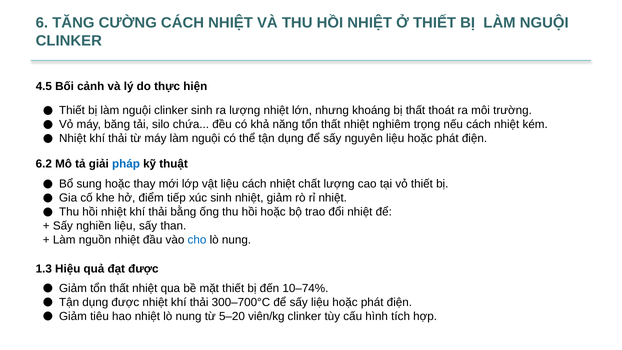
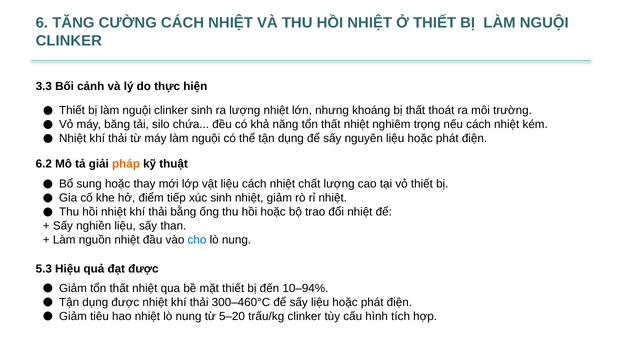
4.5: 4.5 -> 3.3 (44, 86)
pháp colour: blue -> orange (126, 164)
1.3: 1.3 -> 5.3 (44, 269)
10–74%: 10–74% -> 10–94% (305, 288)
300–700°C: 300–700°C -> 300–460°C (241, 302)
viên/kg: viên/kg -> trấu/kg (266, 316)
